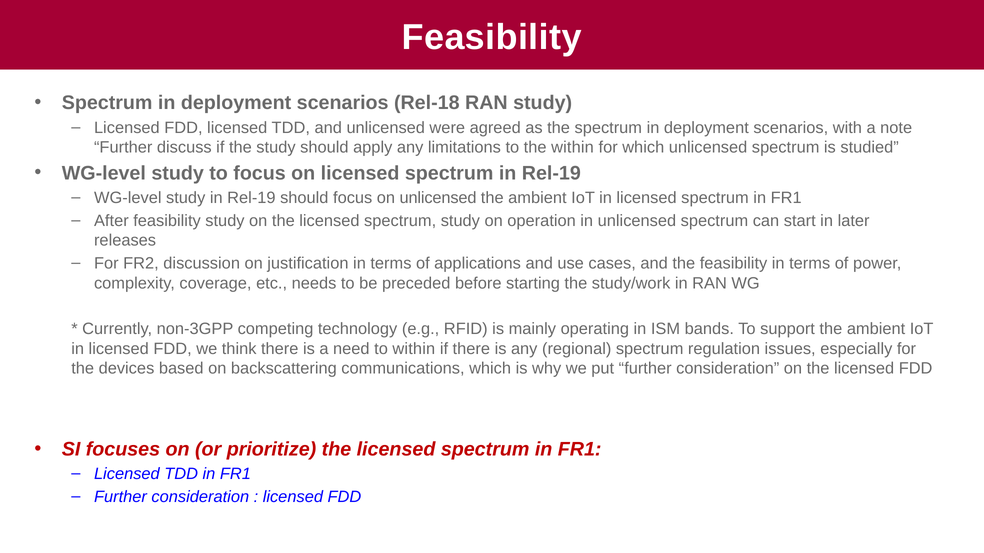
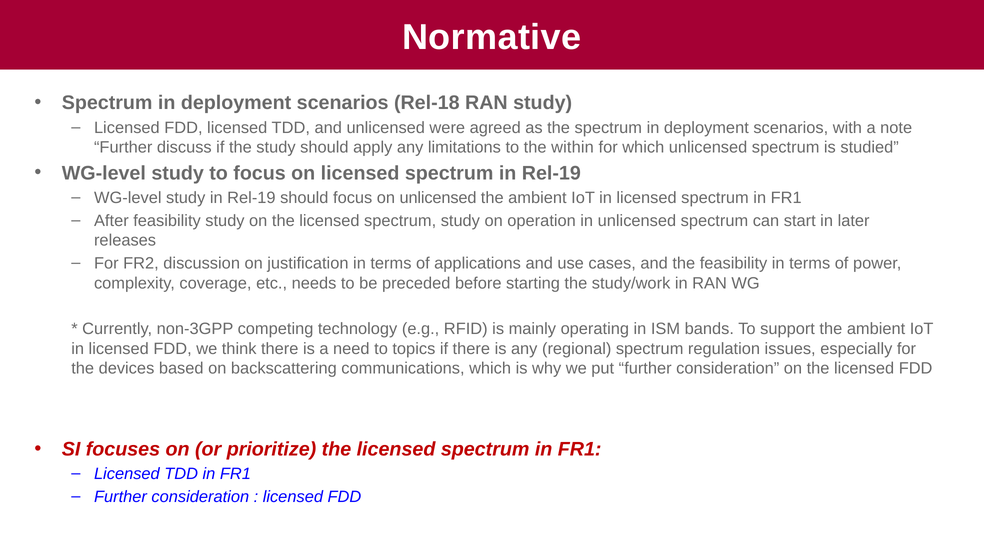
Feasibility: Feasibility -> Normative (492, 37)
to within: within -> topics (414, 349)
